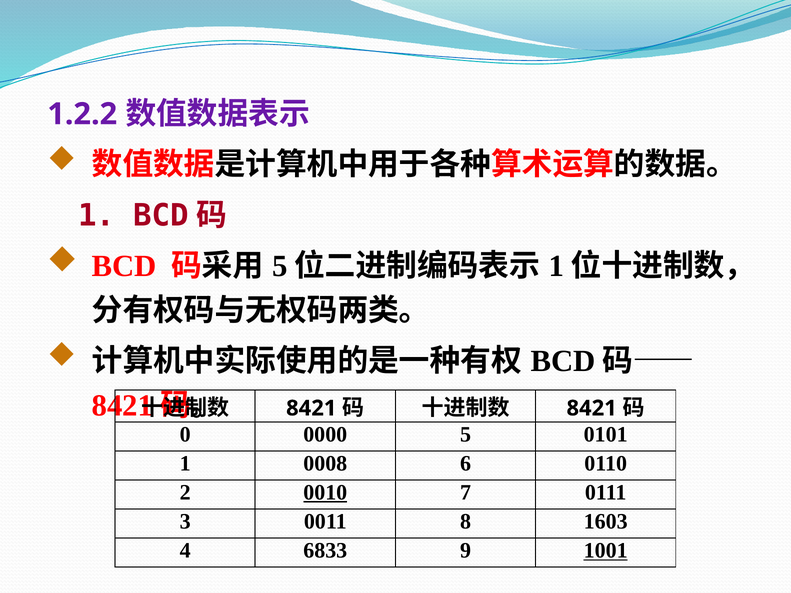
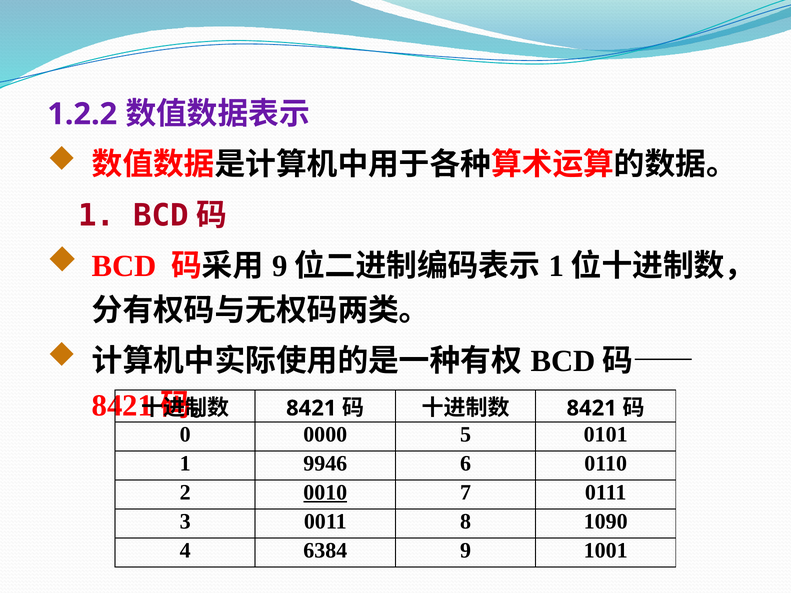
5: 5 -> 9 (280, 266)
0008: 0008 -> 9946 (325, 464)
1603: 1603 -> 1090 (606, 522)
6833: 6833 -> 6384 (325, 551)
1001 underline: present -> none (606, 551)
